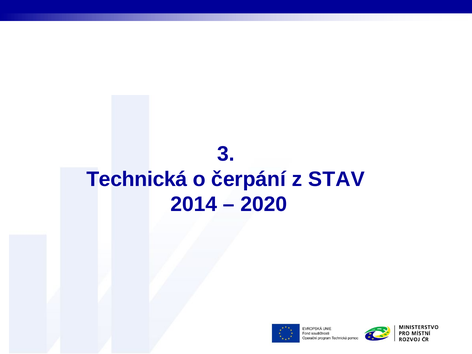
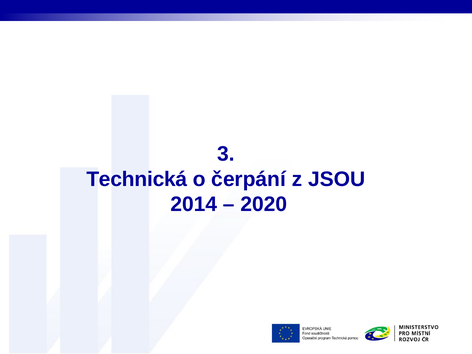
STAV: STAV -> JSOU (337, 179)
